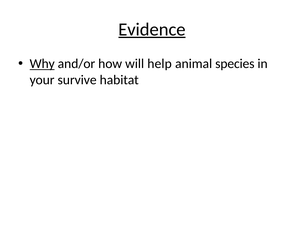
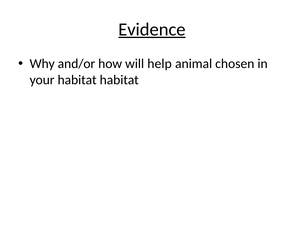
Why underline: present -> none (42, 64)
species: species -> chosen (235, 64)
your survive: survive -> habitat (77, 80)
